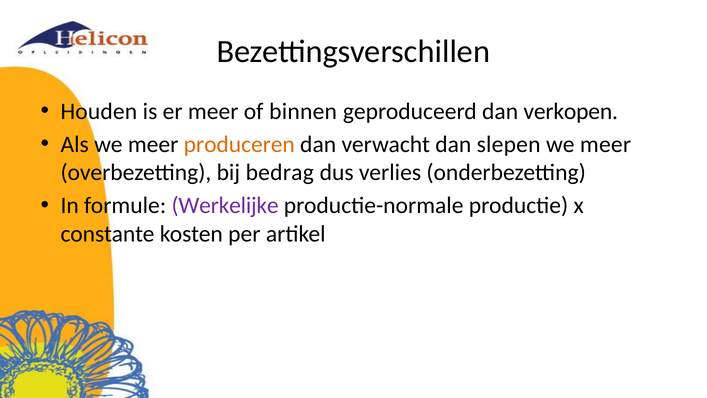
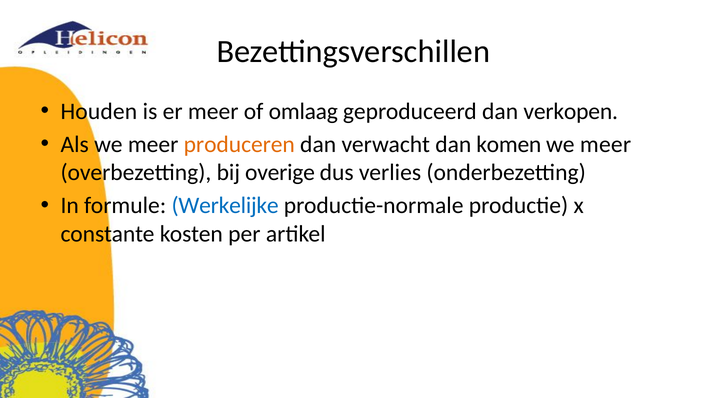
binnen: binnen -> omlaag (303, 111)
slepen: slepen -> komen (509, 144)
bedrag: bedrag -> overige (280, 173)
Werkelijke colour: purple -> blue (225, 206)
